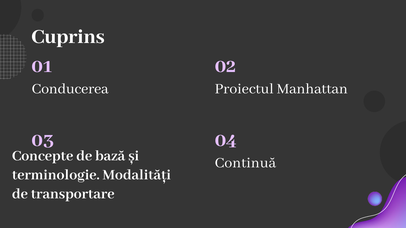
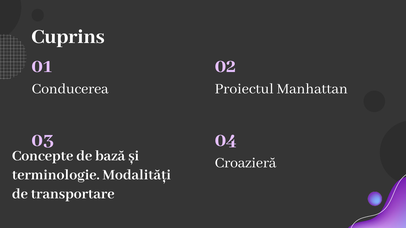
Continuă: Continuă -> Croazieră (245, 163)
